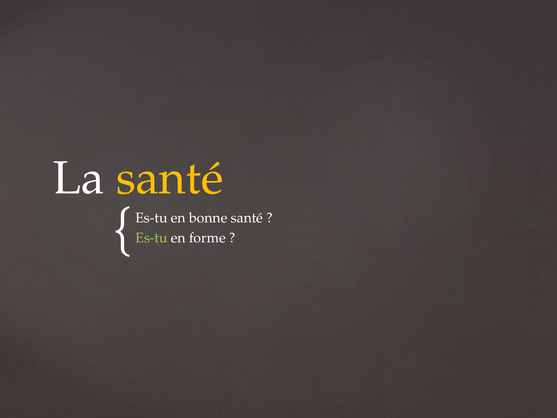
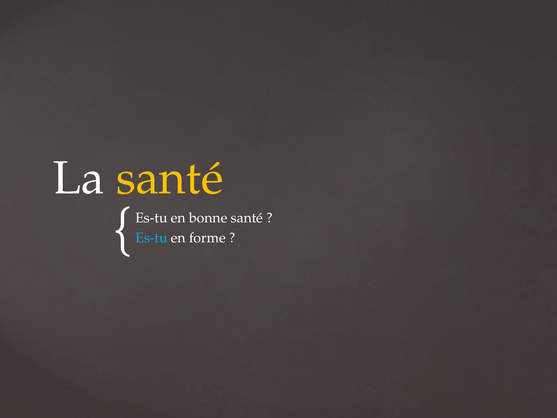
Es-tu colour: light green -> light blue (152, 238)
